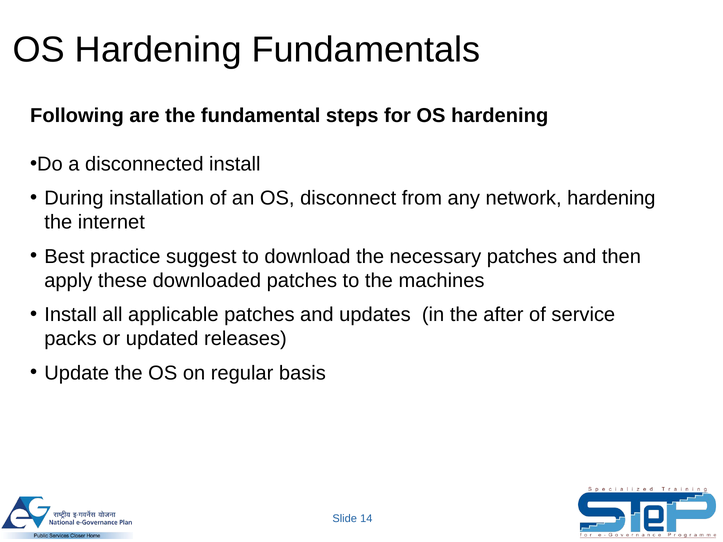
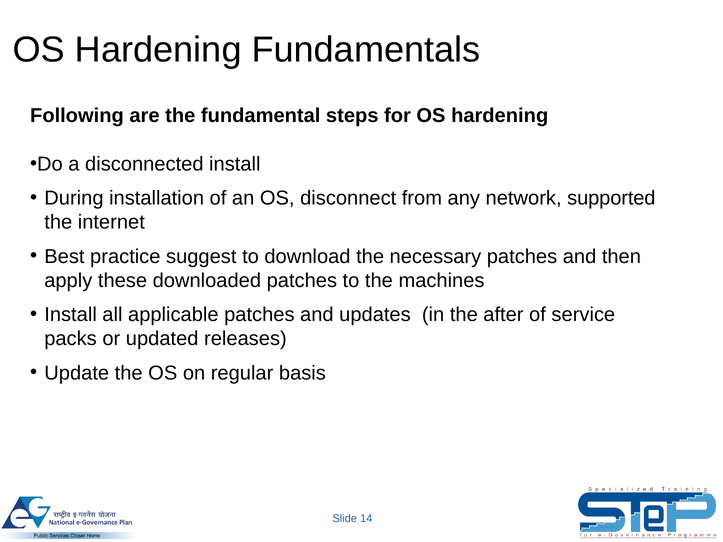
network hardening: hardening -> supported (611, 198)
